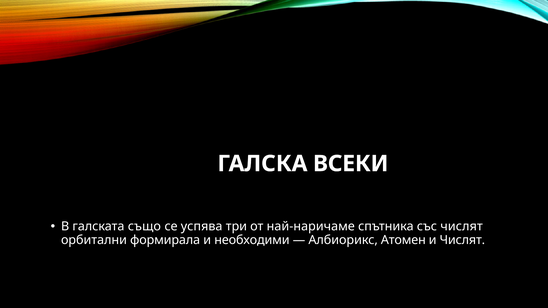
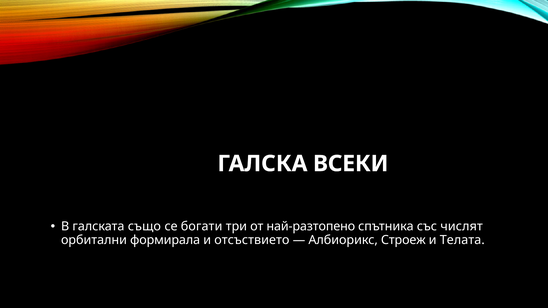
успява: успява -> богати (202, 227)
най-наричаме: най-наричаме -> най-разтопено (311, 227)
необходими: необходими -> отсъствието (252, 240)
Атомен: Атомен -> Строеж (403, 240)
и Числят: Числят -> Телата (462, 240)
